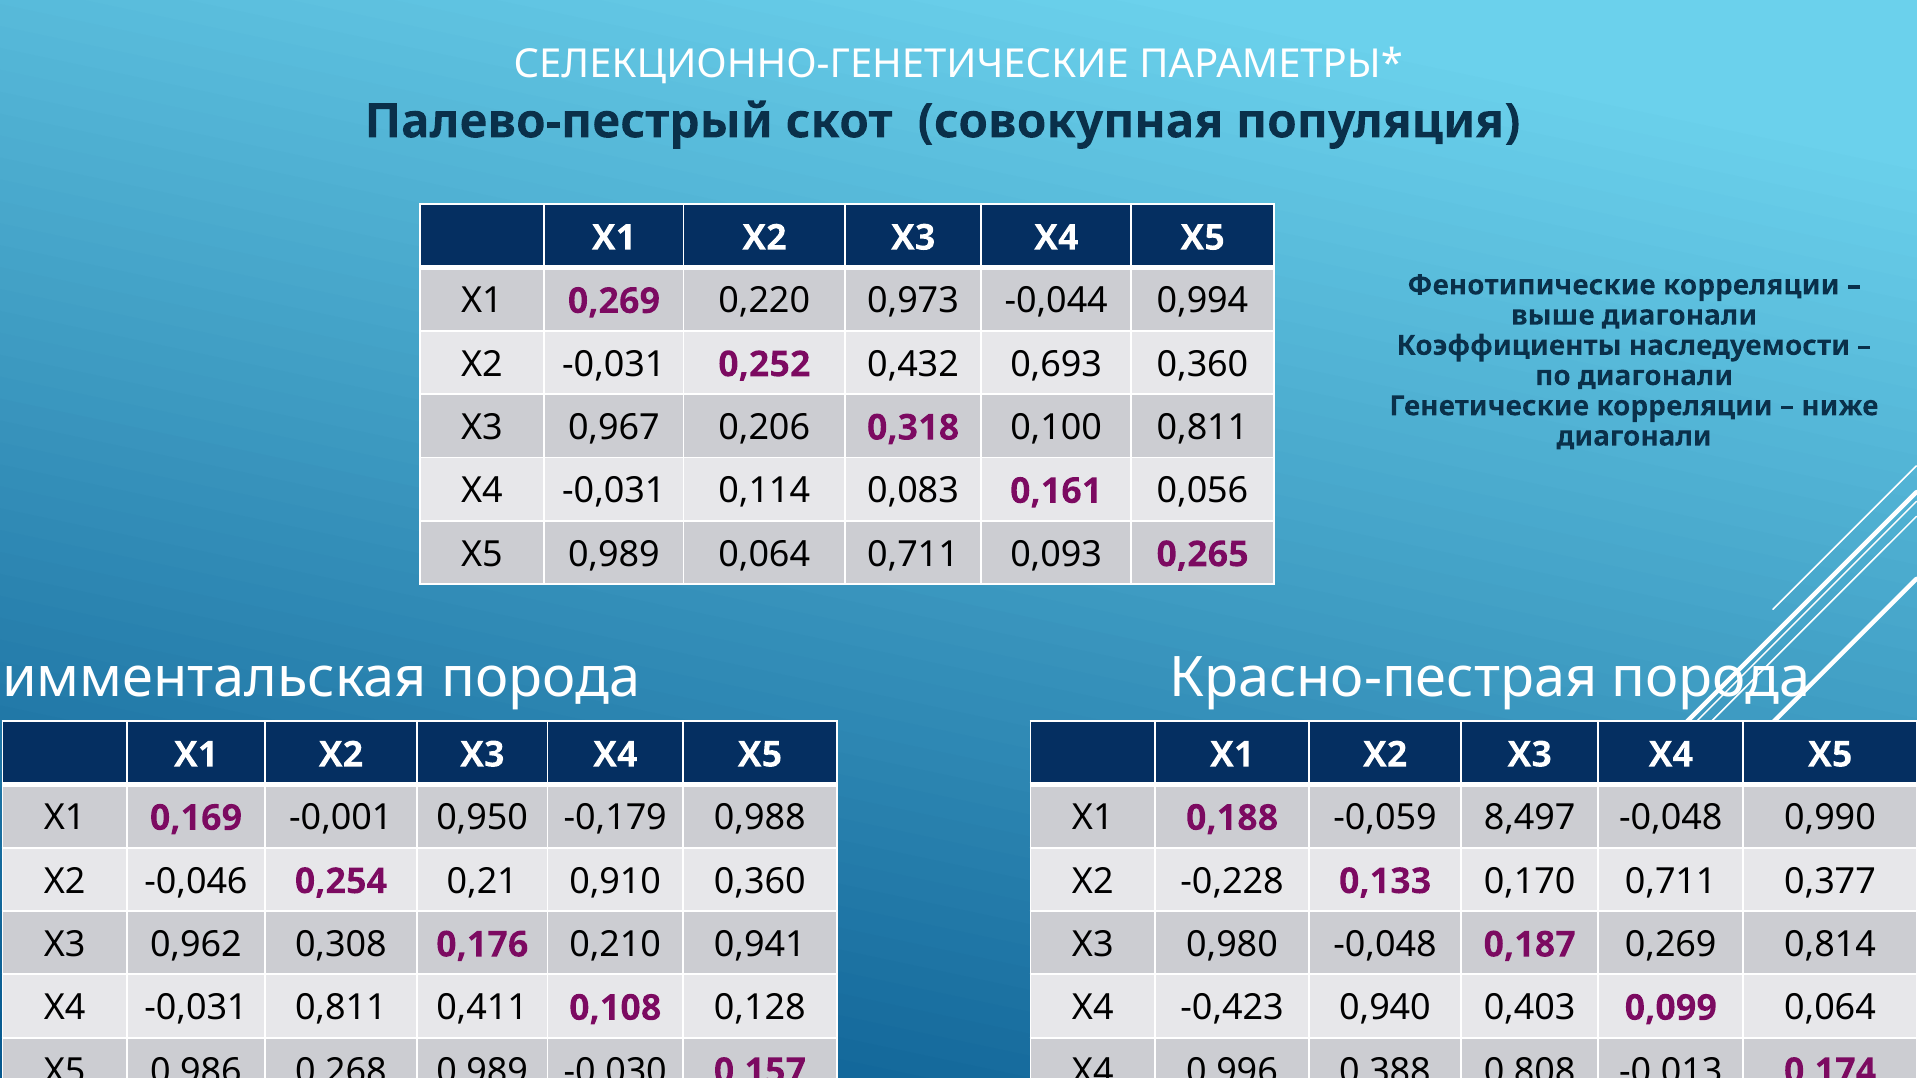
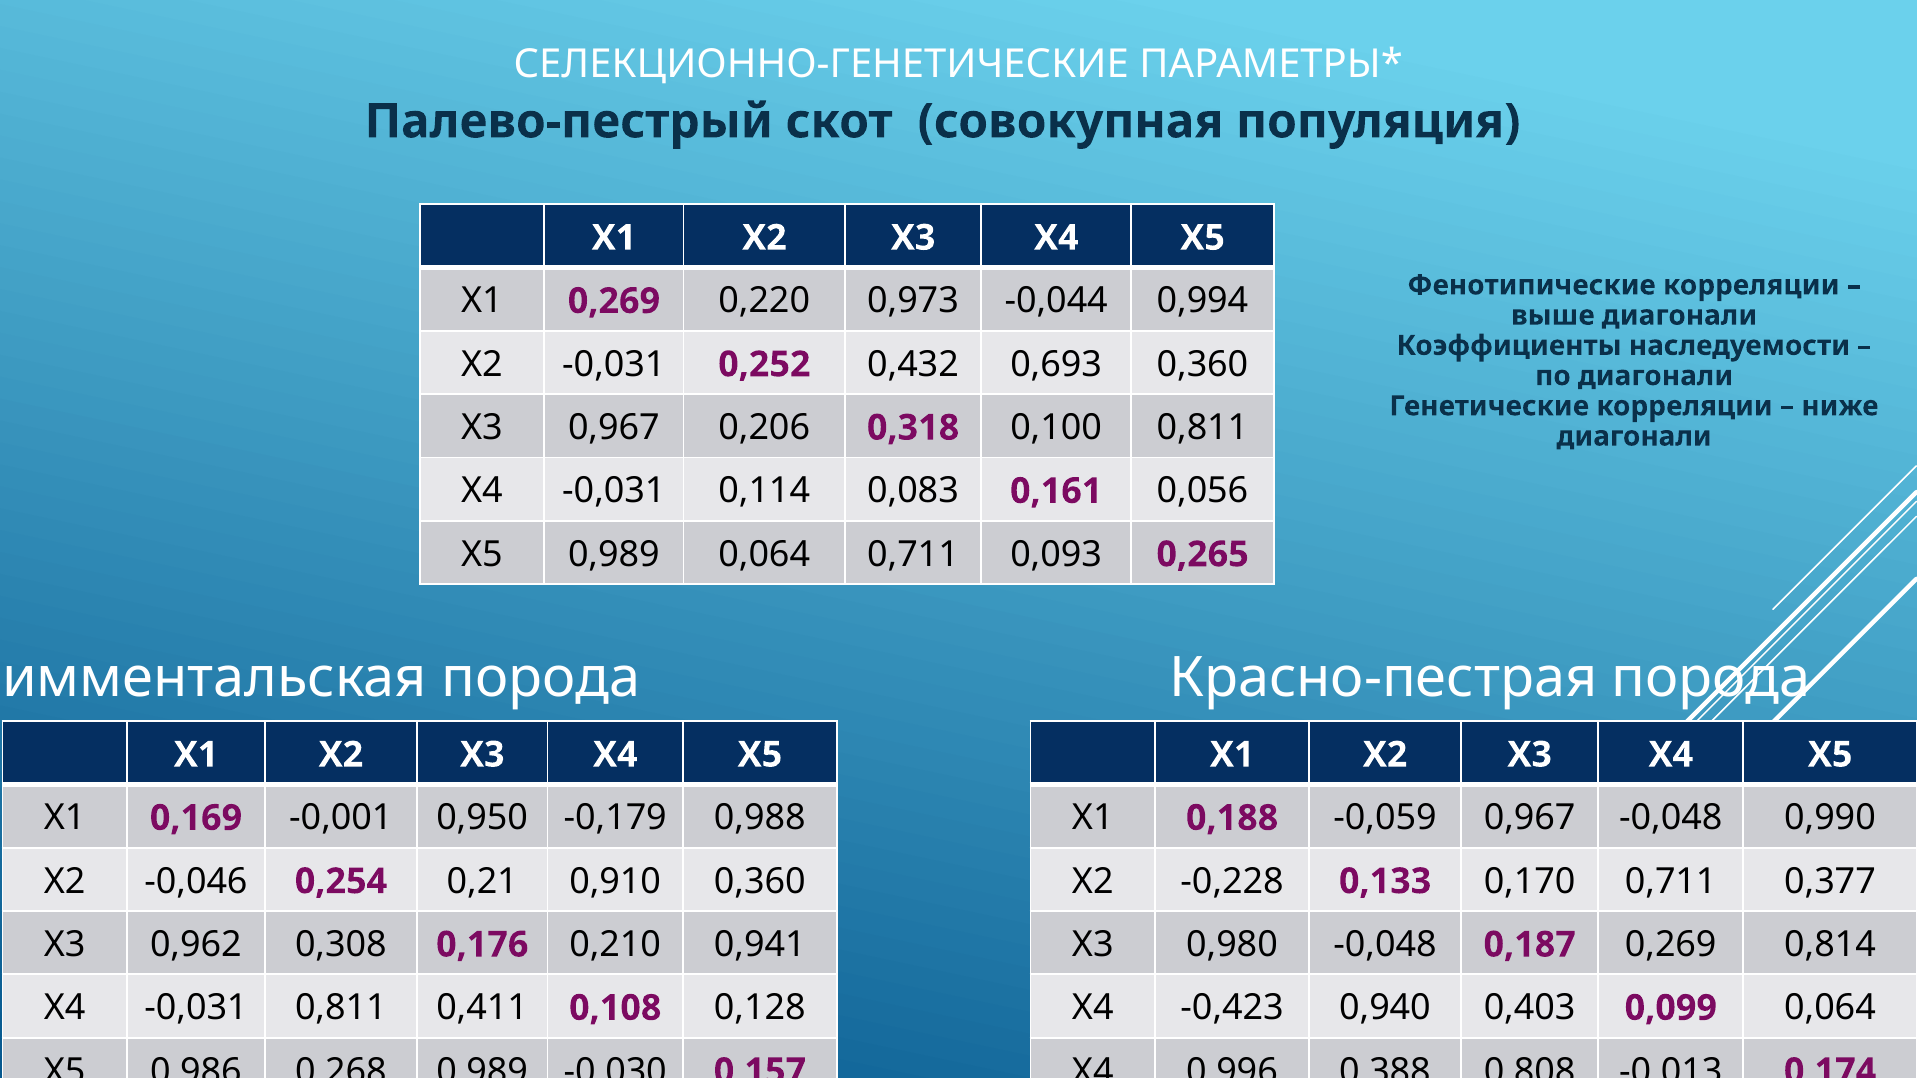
-0,059 8,497: 8,497 -> 0,967 (1530, 818)
